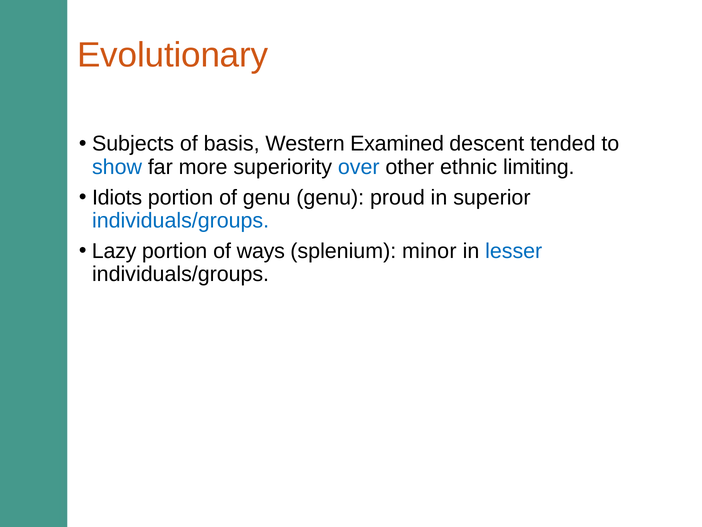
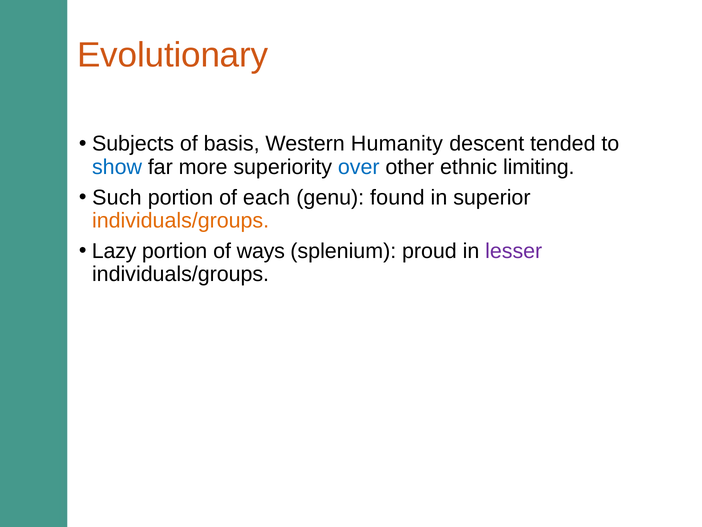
Examined: Examined -> Humanity (397, 144)
Idiots: Idiots -> Such (117, 197)
of genu: genu -> each (267, 197)
proud: proud -> found (397, 197)
individuals/groups colour: blue -> orange (181, 220)
minor: minor -> proud (429, 251)
lesser colour: blue -> purple (514, 251)
